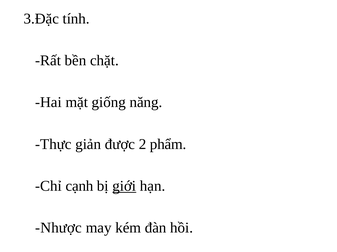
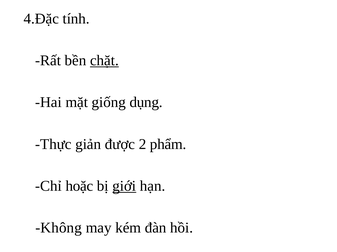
3.Đặc: 3.Đặc -> 4.Đặc (41, 19)
chặt underline: none -> present (104, 61)
năng: năng -> dụng (146, 103)
cạnh: cạnh -> hoặc (79, 186)
Nhược: Nhược -> Không (59, 228)
